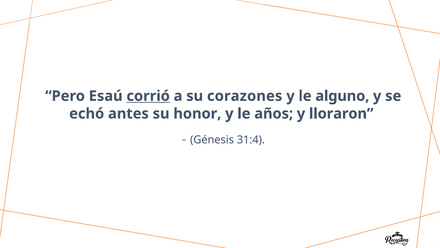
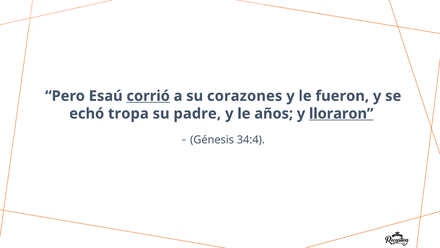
alguno: alguno -> fueron (342, 96)
antes: antes -> tropa (128, 113)
honor: honor -> padre (197, 113)
lloraron underline: none -> present (341, 113)
31:4: 31:4 -> 34:4 (251, 140)
